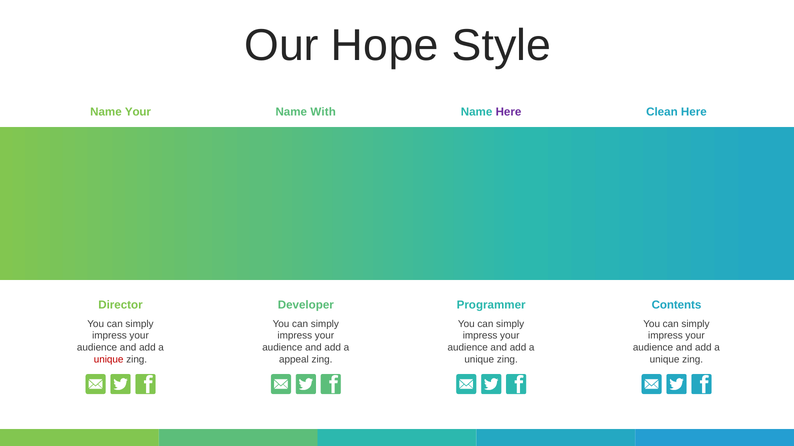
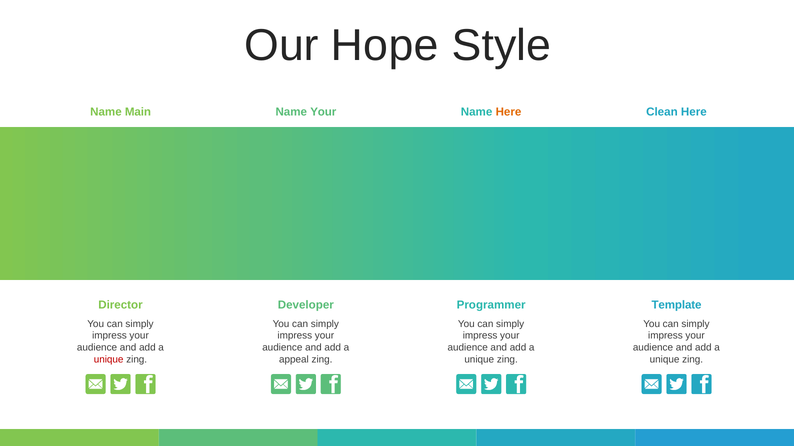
Name Your: Your -> Main (138, 112)
Name With: With -> Your (323, 112)
Here colour: purple -> orange (509, 112)
Contents: Contents -> Template (677, 305)
